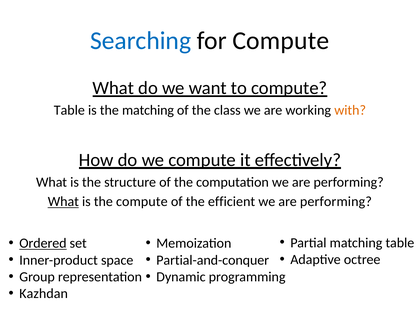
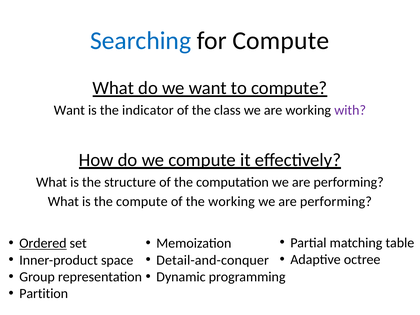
Table: Table -> Want (69, 110)
the matching: matching -> indicator (148, 110)
with colour: orange -> purple (350, 110)
What underline: present -> none (63, 202)
the efficient: efficient -> working (232, 202)
Partial-and-conquer: Partial-and-conquer -> Detail-and-conquer (213, 260)
Kazhdan: Kazhdan -> Partition (44, 294)
